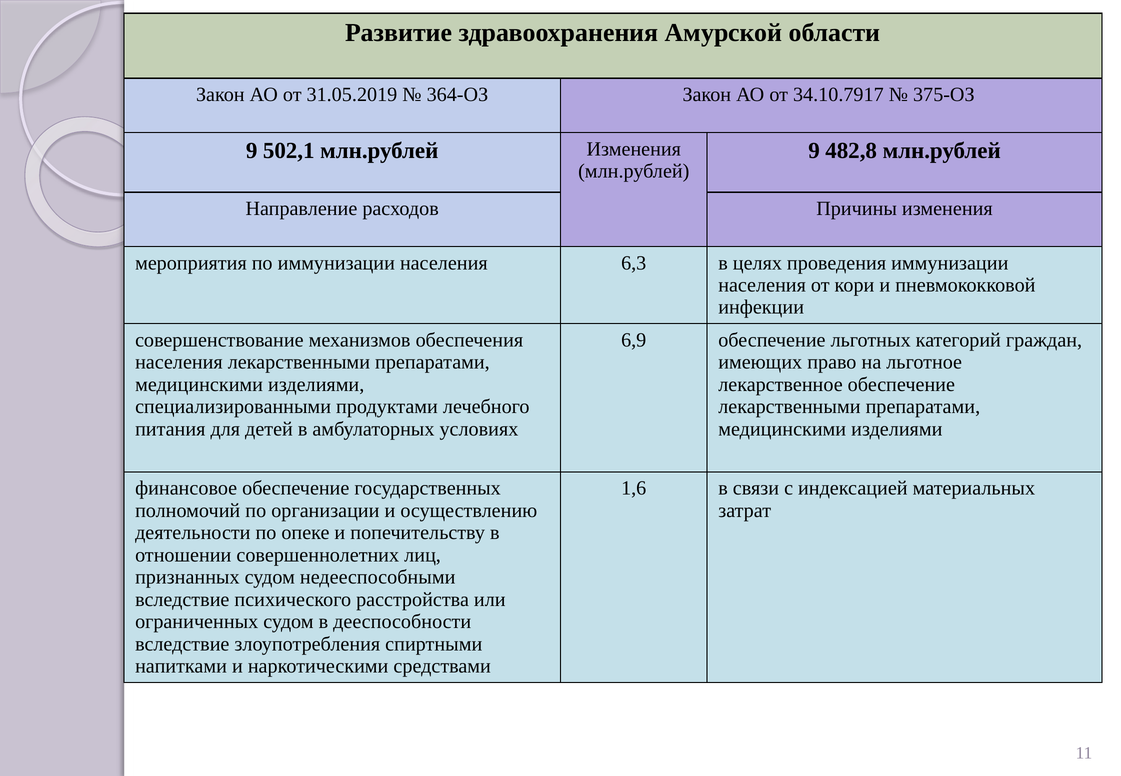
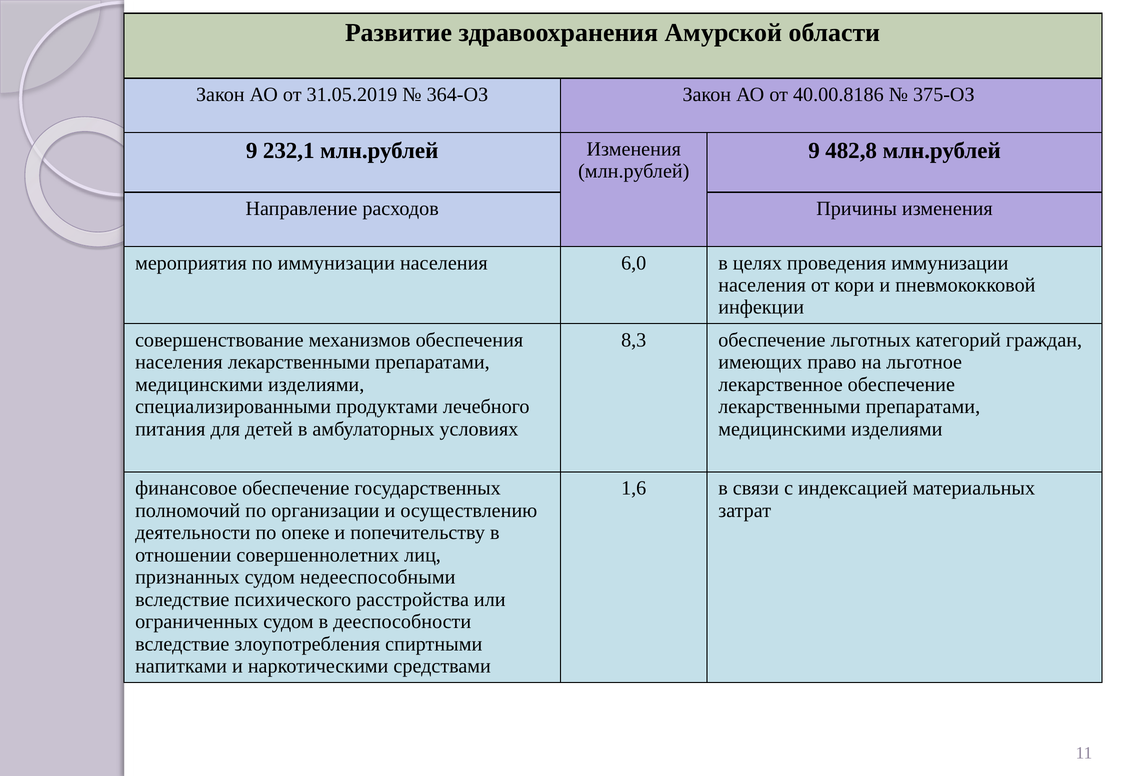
34.10.7917: 34.10.7917 -> 40.00.8186 (838, 95)
502,1: 502,1 -> 232,1 (289, 151)
6,3: 6,3 -> 6,0 (634, 263)
6,9: 6,9 -> 8,3 (634, 340)
